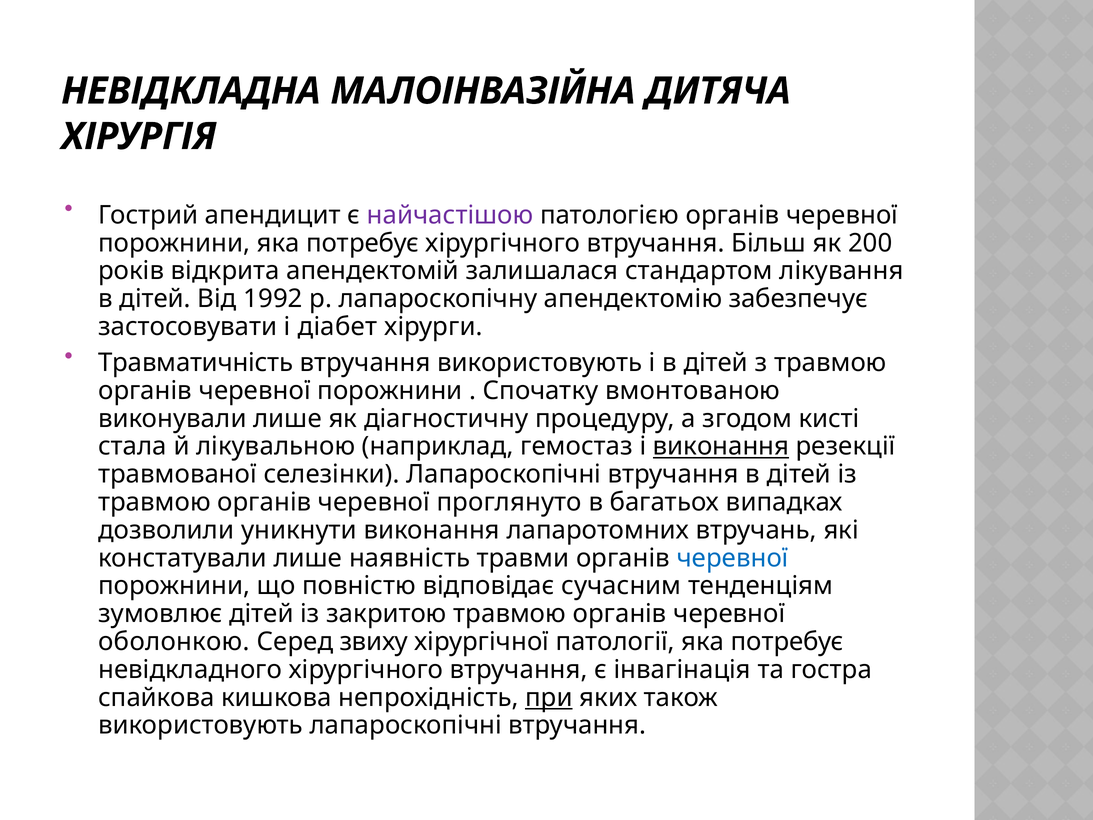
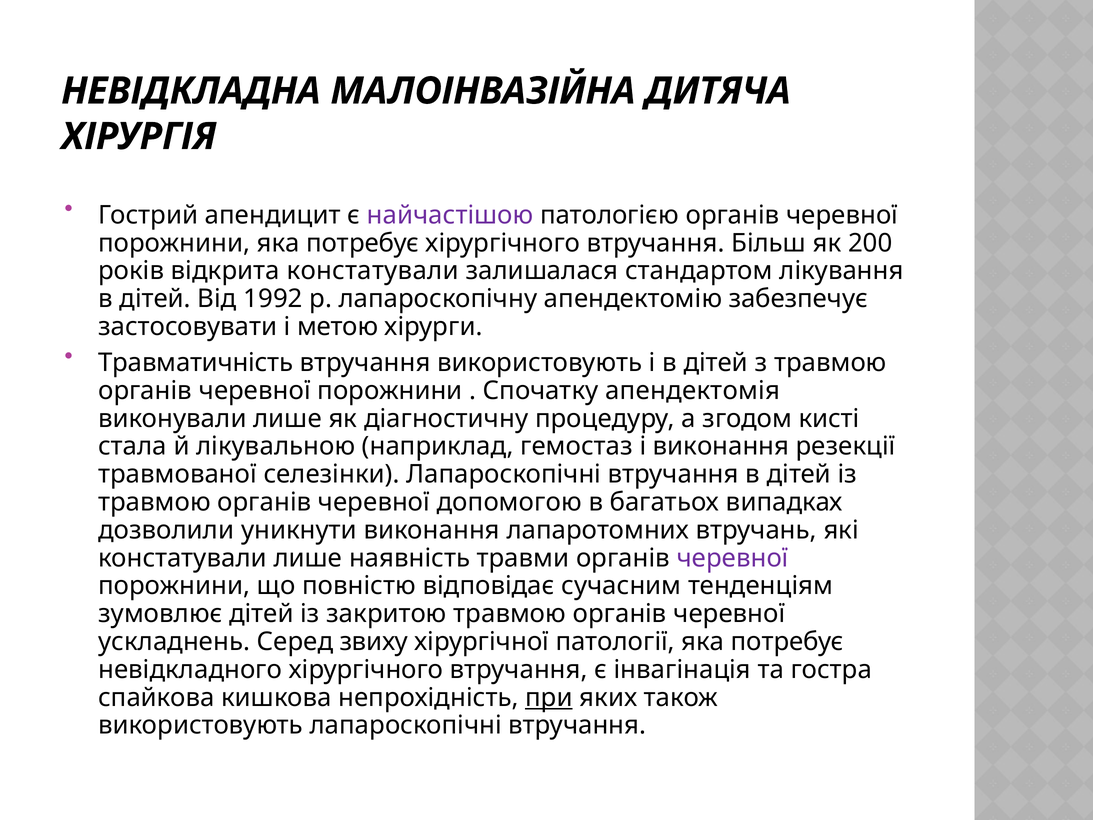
відкрита апендектомій: апендектомій -> констатували (373, 271)
діабет: діабет -> метою (338, 327)
вмонтованою: вмонтованою -> апендектомія (693, 391)
виконання underline: present -> none (721, 446)
проглянуто: проглянуто -> допомогою (509, 502)
черевної colour: blue -> purple (733, 558)
оболонкою: оболонкою -> ускладнень (174, 642)
